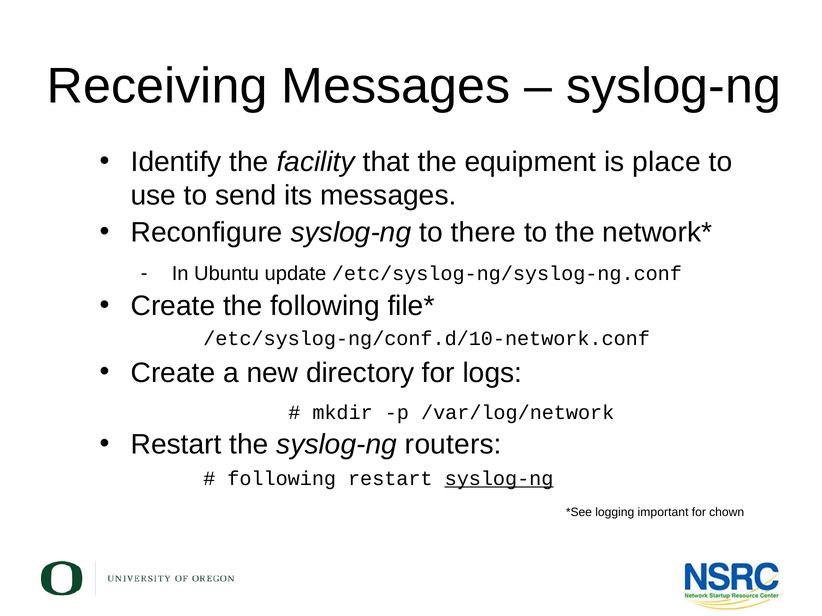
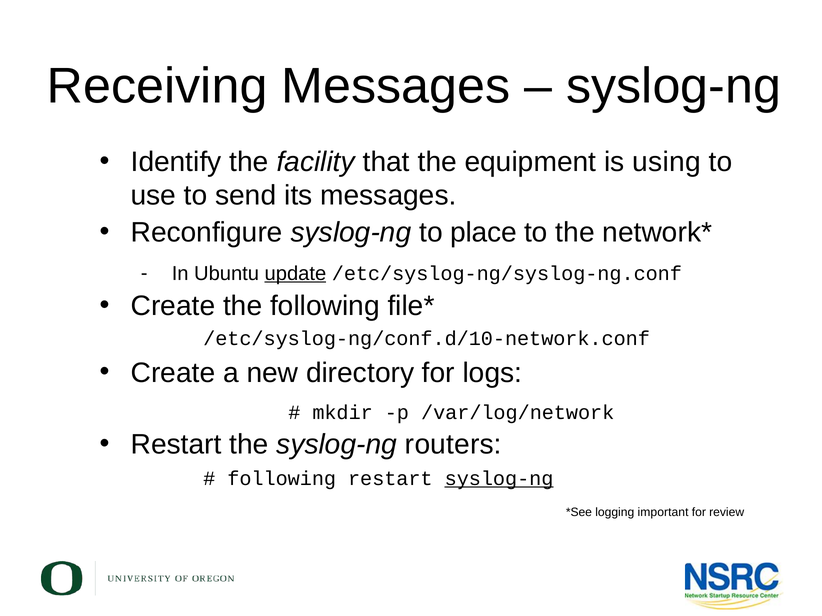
place: place -> using (667, 162)
there: there -> place (484, 233)
update underline: none -> present (295, 274)
chown: chown -> review (727, 513)
